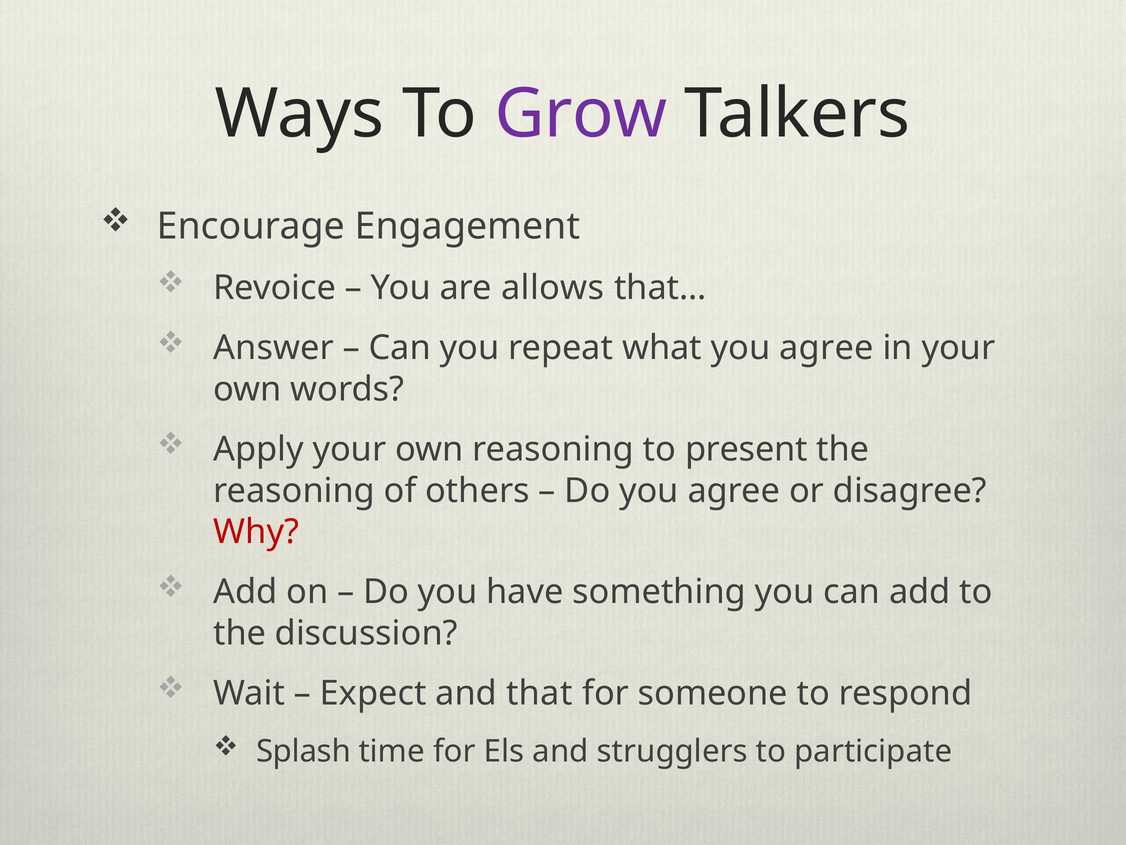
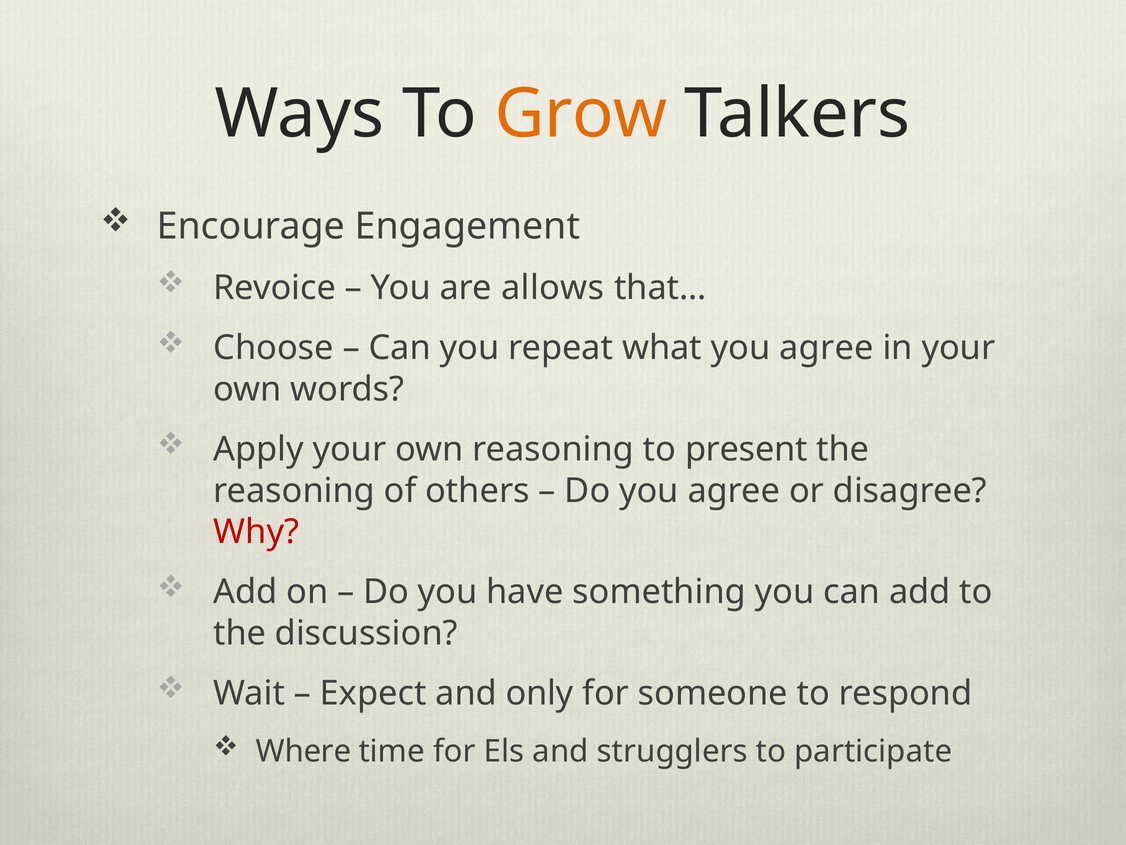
Grow colour: purple -> orange (581, 114)
Answer: Answer -> Choose (274, 348)
that: that -> only (540, 693)
Splash: Splash -> Where (303, 751)
